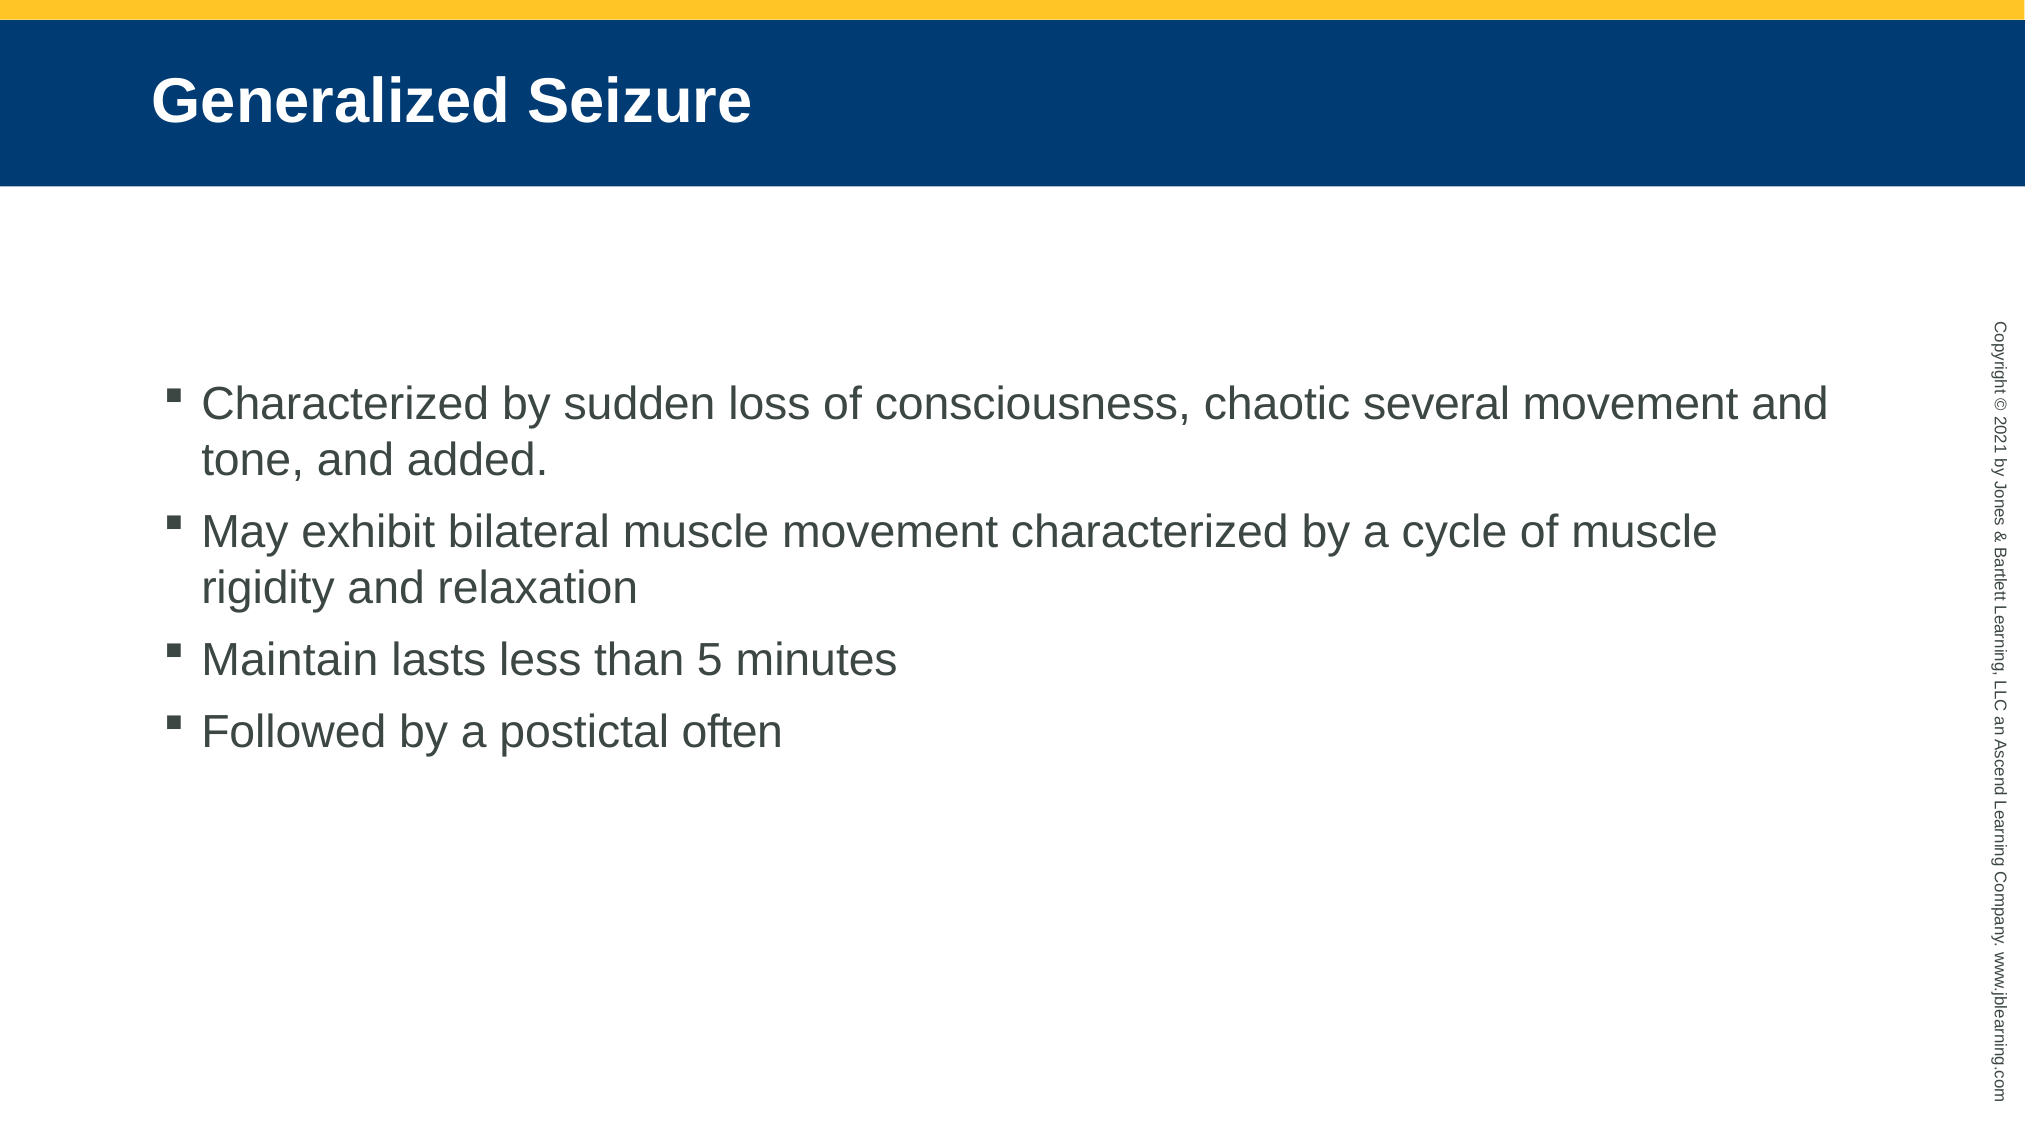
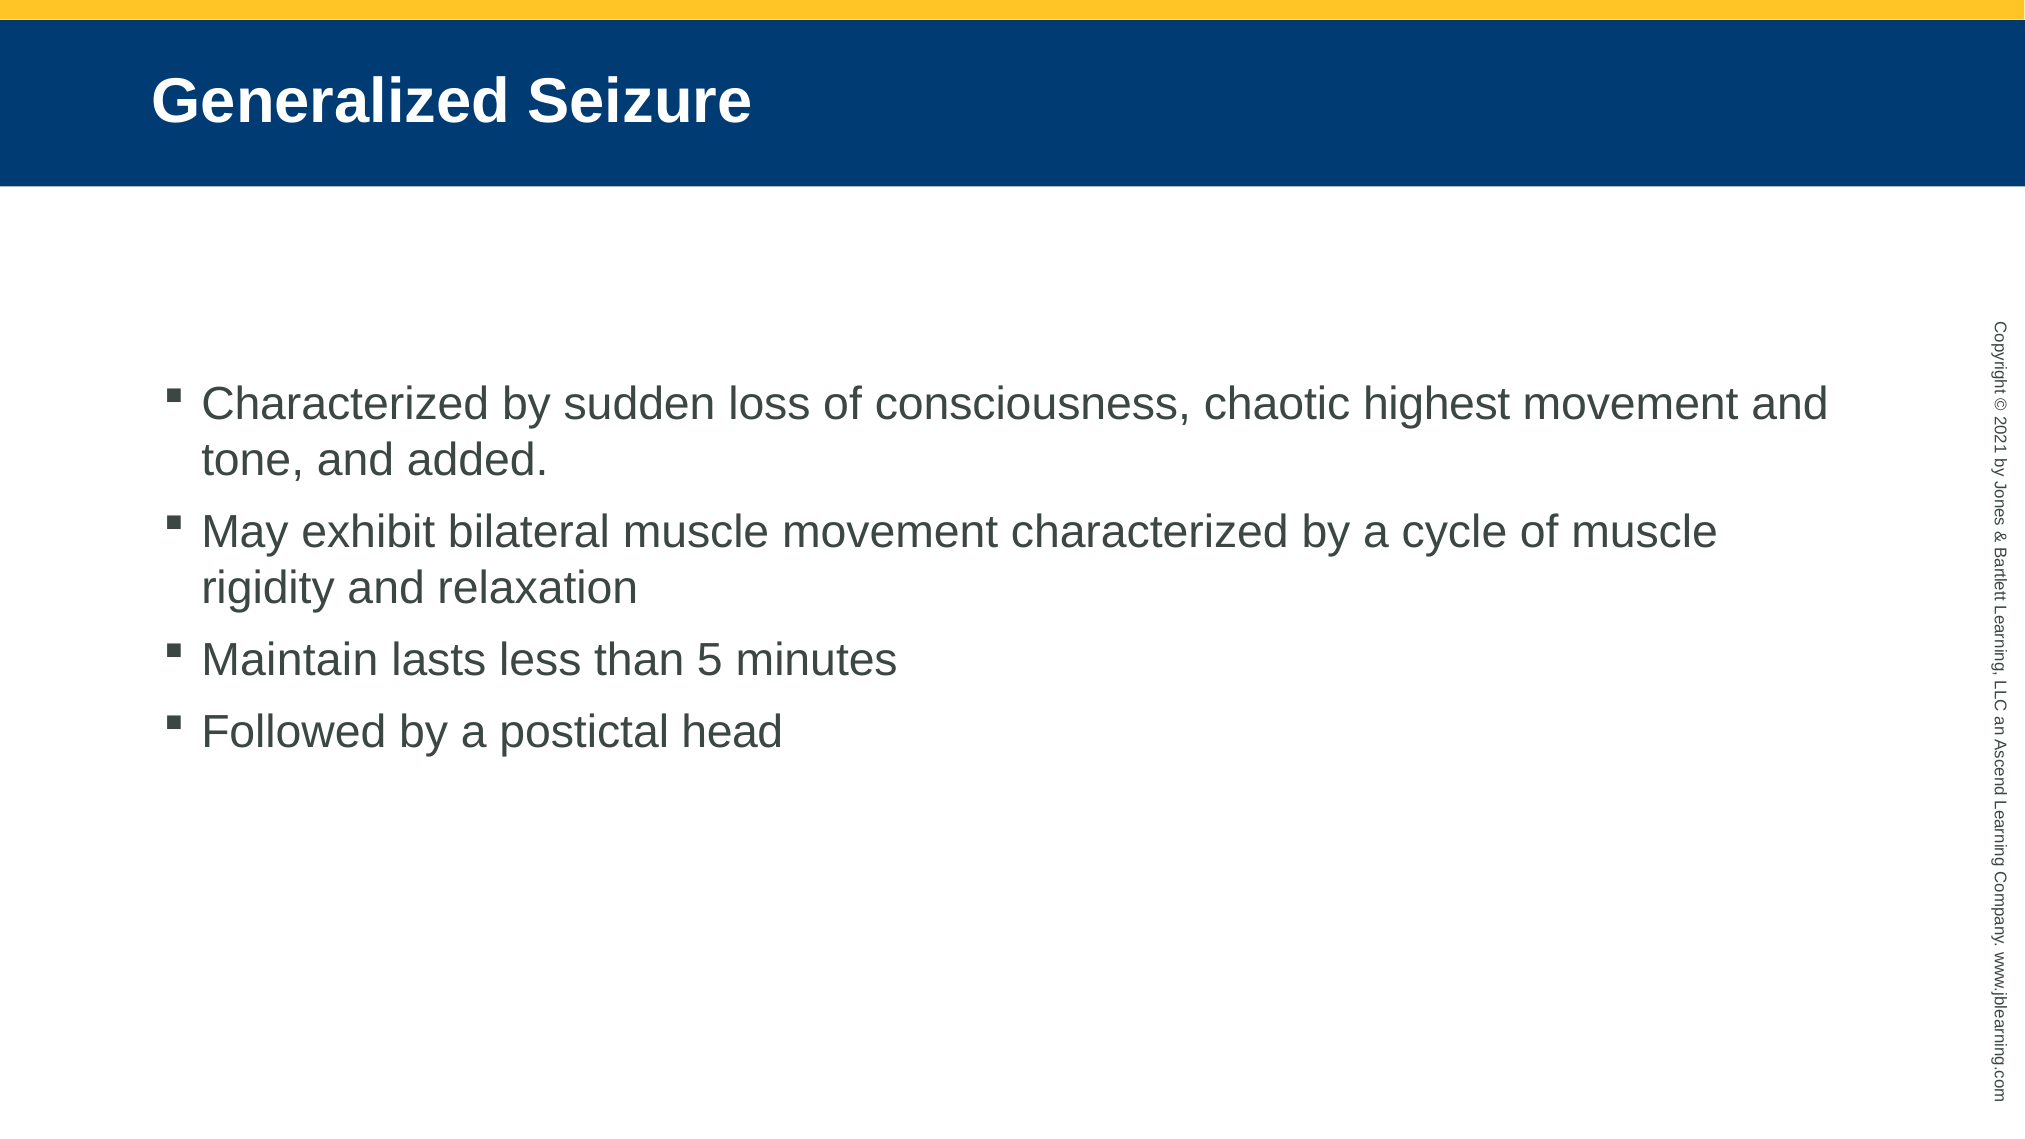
several: several -> highest (1437, 405)
often: often -> head (732, 732)
